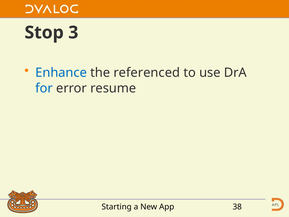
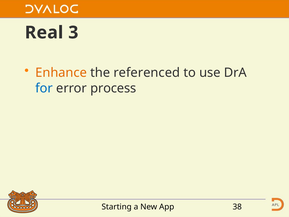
Stop: Stop -> Real (44, 33)
Enhance colour: blue -> orange (61, 73)
resume: resume -> process (113, 88)
